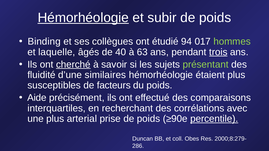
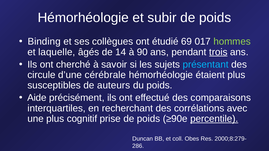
Hémorhéologie underline: present -> none (83, 18)
94: 94 -> 69 (187, 42)
40: 40 -> 14 (121, 52)
63: 63 -> 90 (142, 52)
cherché underline: present -> none (73, 65)
présentant colour: light green -> light blue (206, 65)
fluidité: fluidité -> circule (41, 75)
similaires: similaires -> cérébrale (105, 75)
facteurs: facteurs -> auteurs (114, 86)
arterial: arterial -> cognitif (82, 119)
